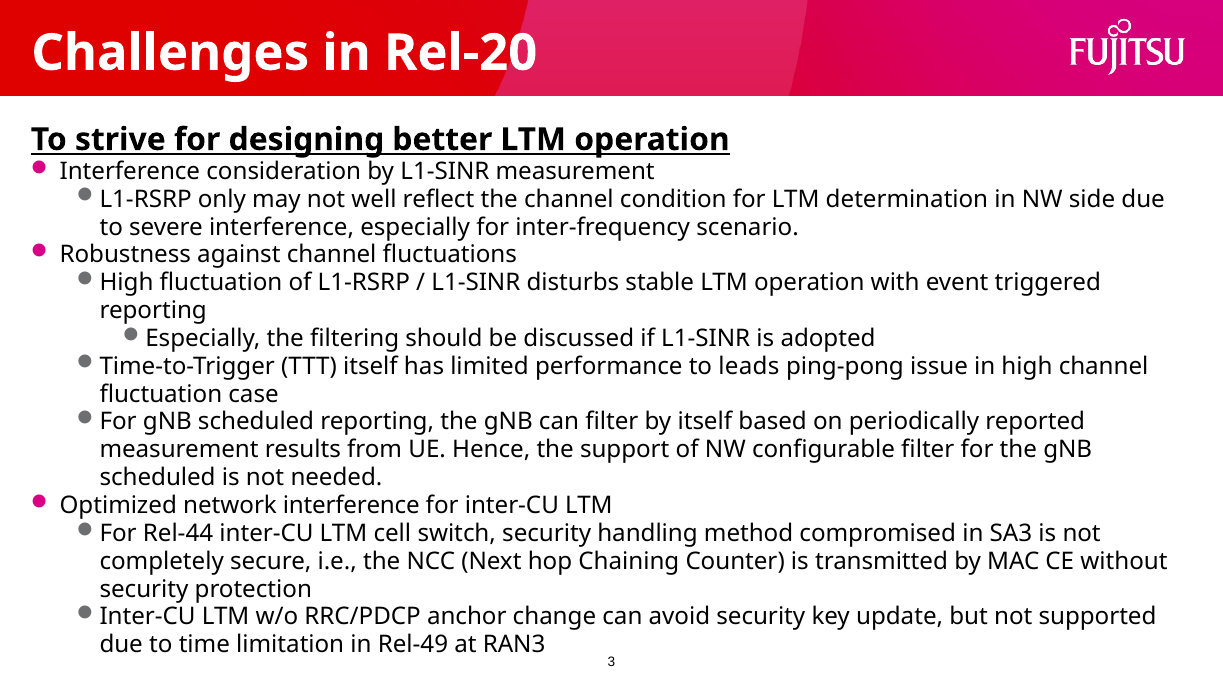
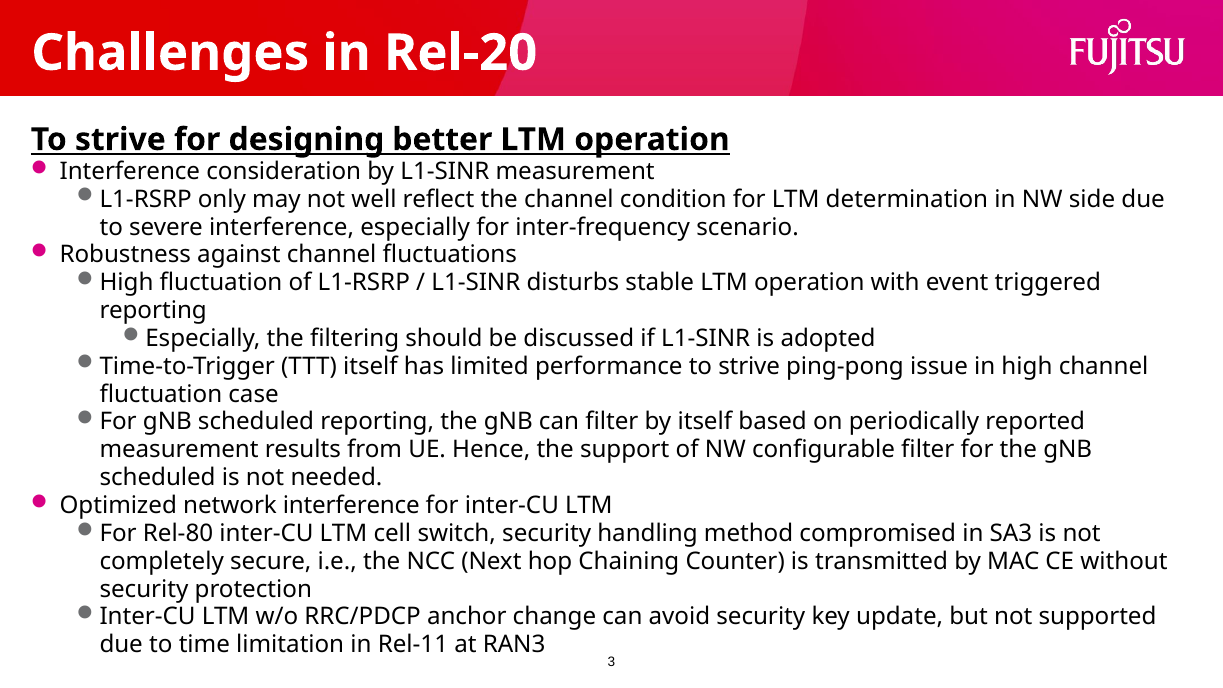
performance to leads: leads -> strive (749, 366)
Rel-44: Rel-44 -> Rel-80 (178, 533)
Rel-49: Rel-49 -> Rel-11 (413, 645)
